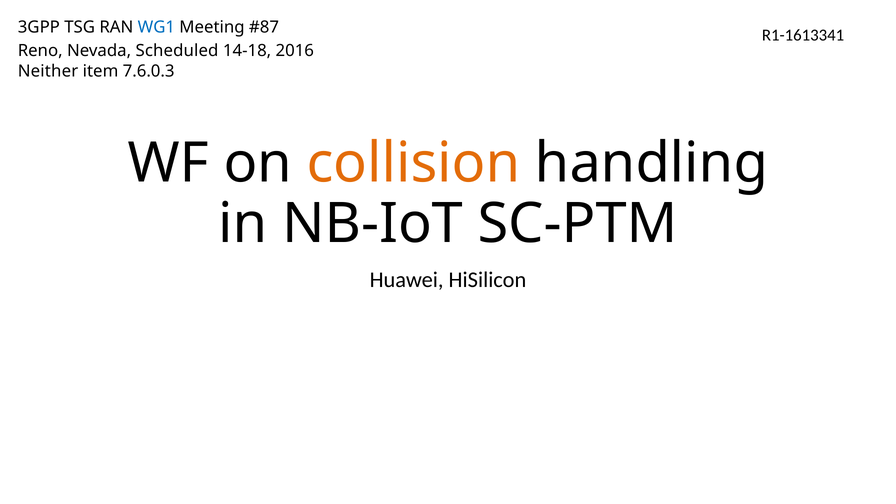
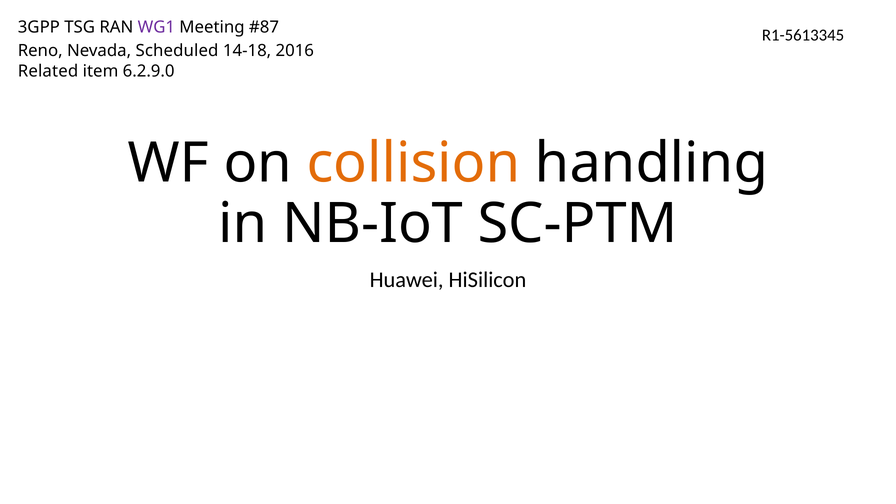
WG1 colour: blue -> purple (156, 27)
R1-1613341: R1-1613341 -> R1-5613345 (803, 35)
Neither: Neither -> Related (48, 71)
7.6.0.3: 7.6.0.3 -> 6.2.9.0 (149, 71)
